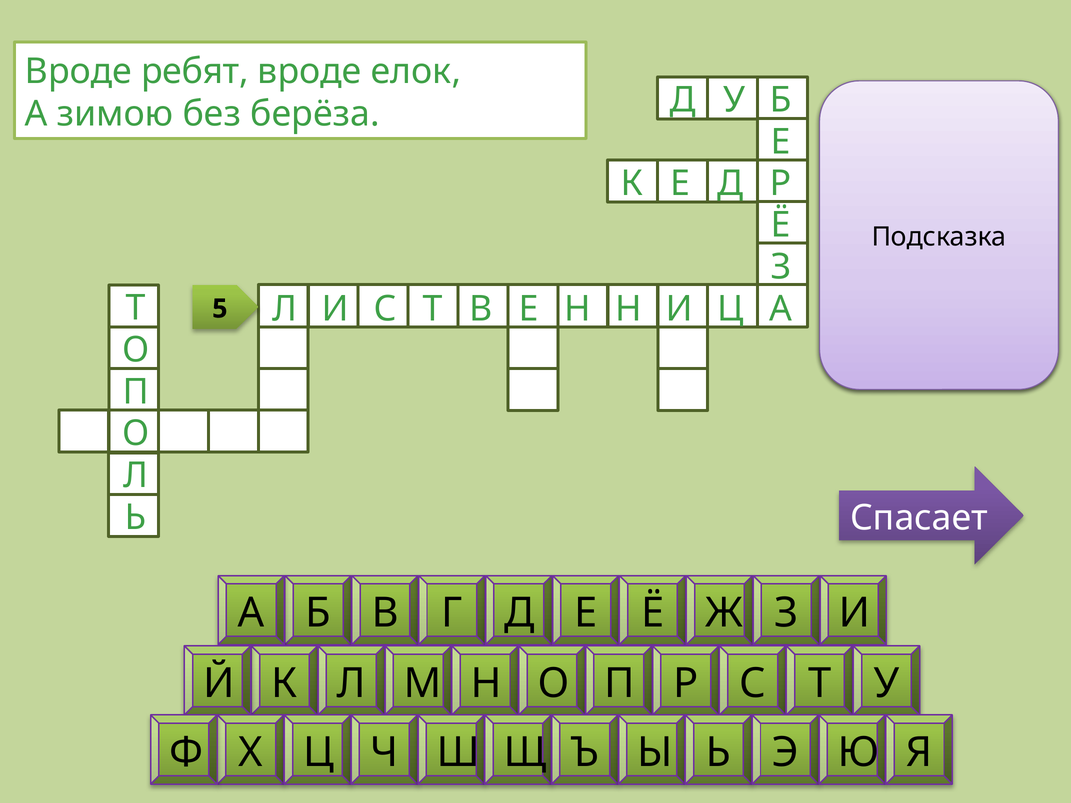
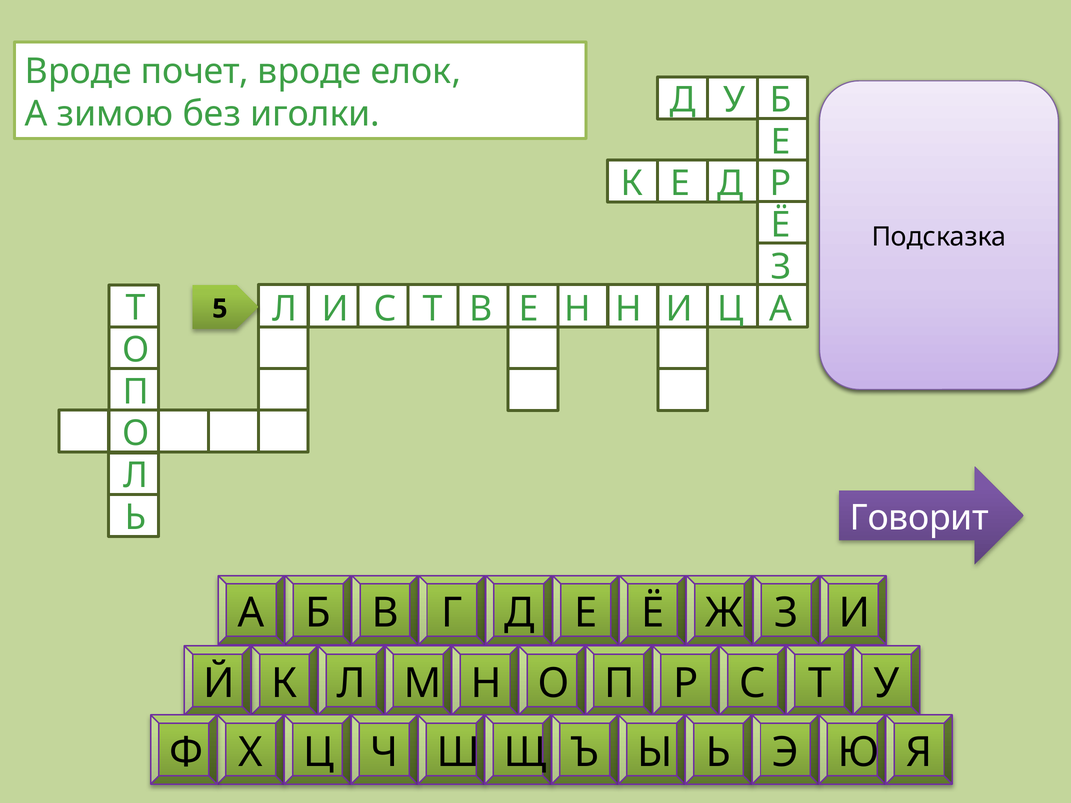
ребят: ребят -> почет (195, 71)
берёза: берёза -> иголки (315, 114)
Спасает: Спасает -> Говорит (919, 518)
